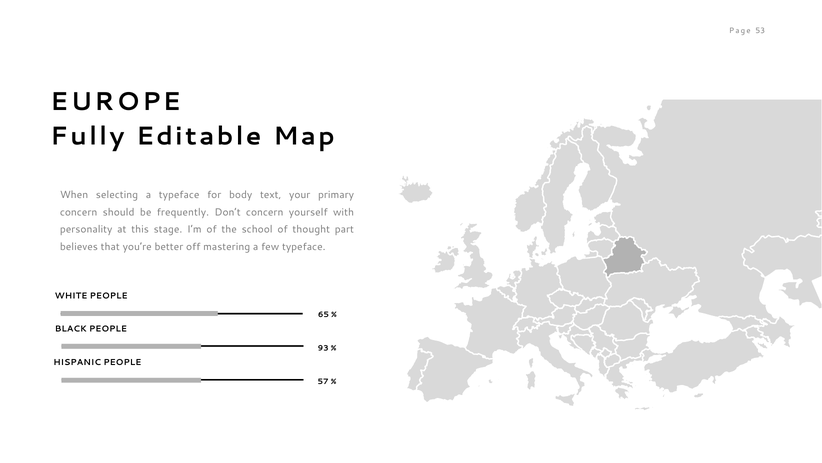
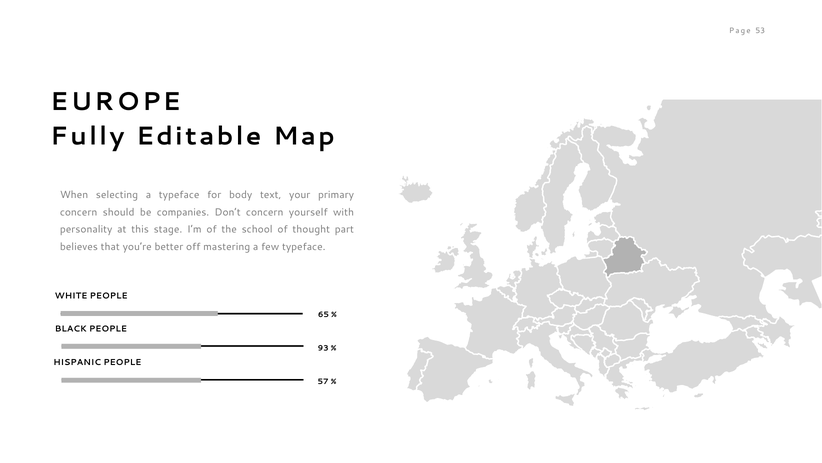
frequently: frequently -> companies (183, 212)
